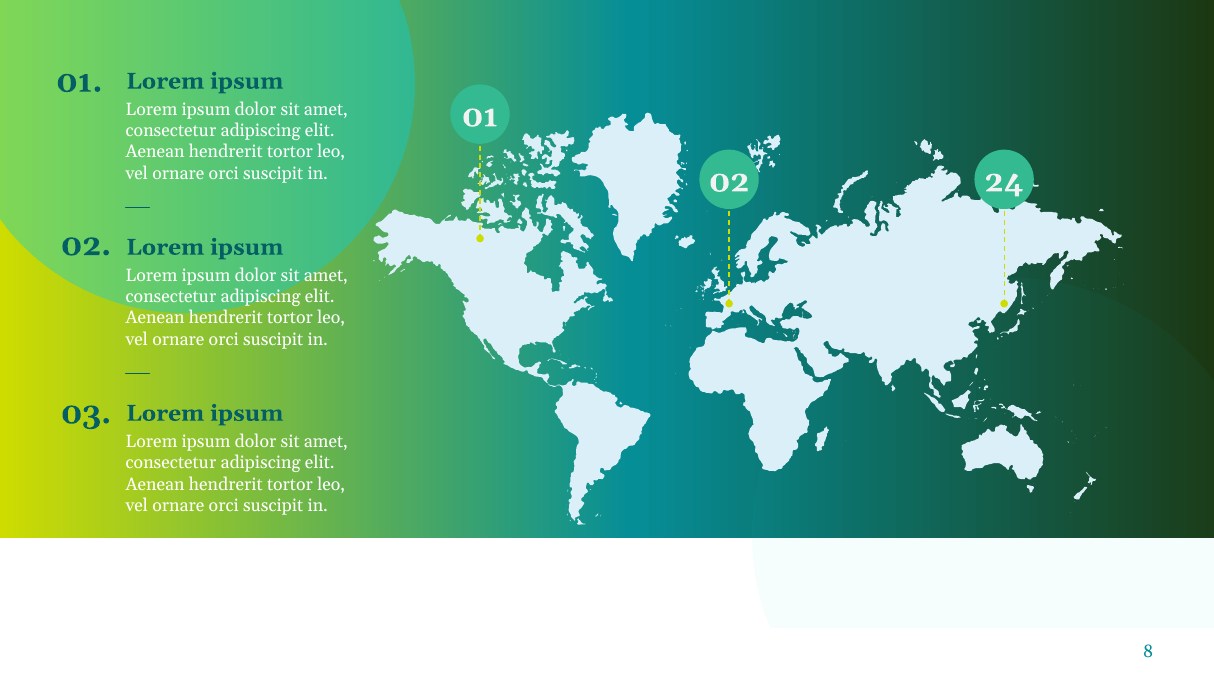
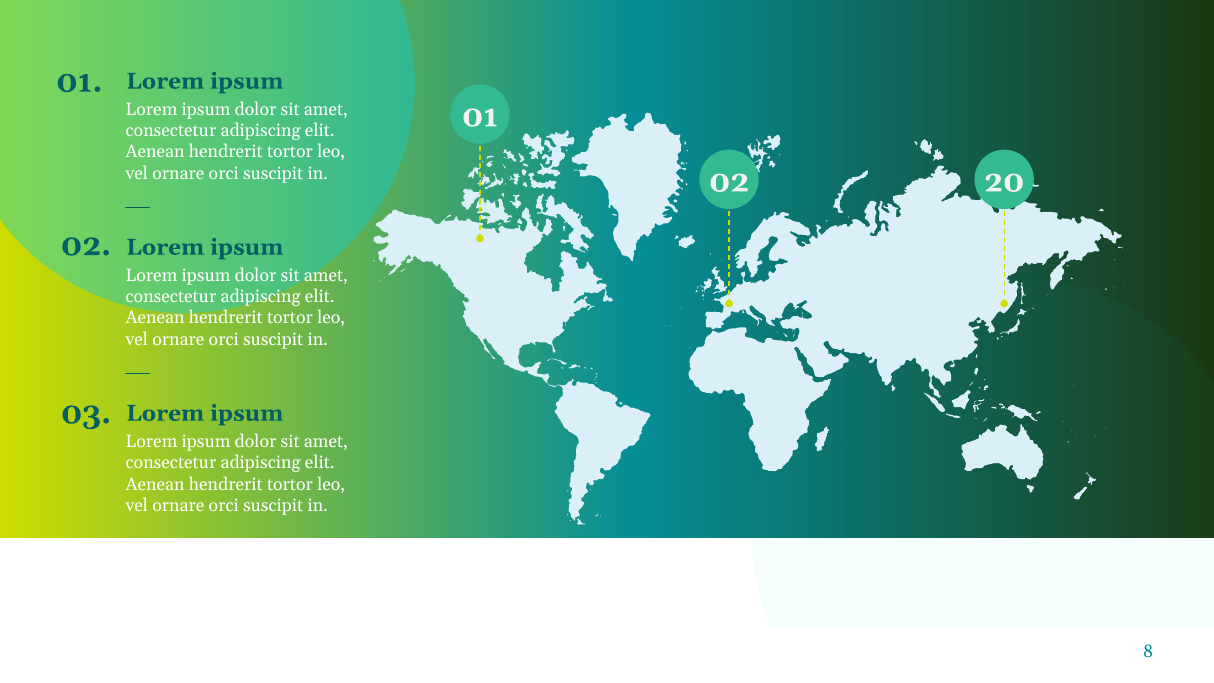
24: 24 -> 20 (1004, 181)
